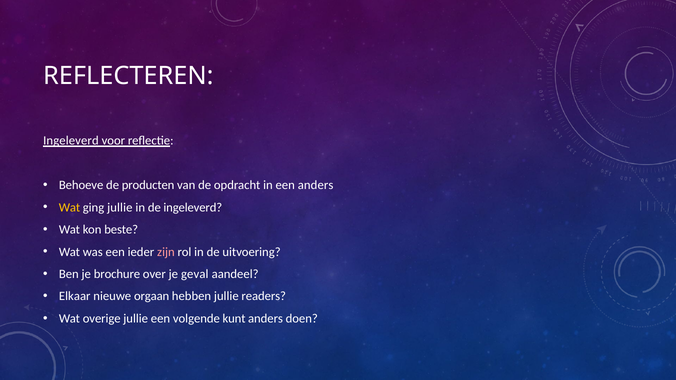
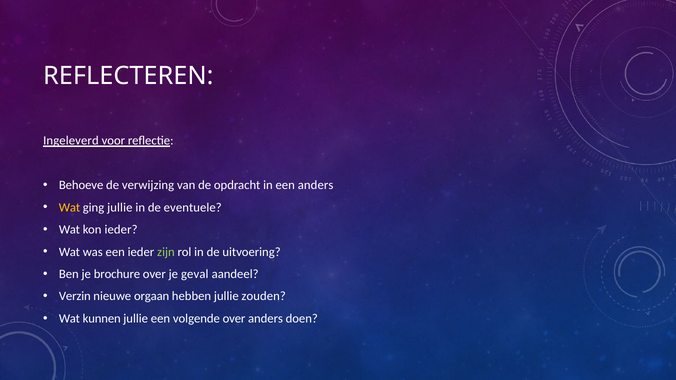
producten: producten -> verwijzing (148, 185)
de ingeleverd: ingeleverd -> eventuele (193, 207)
kon beste: beste -> ieder (121, 230)
zijn colour: pink -> light green (166, 252)
Elkaar: Elkaar -> Verzin (75, 297)
readers: readers -> zouden (264, 297)
overige: overige -> kunnen (102, 319)
volgende kunt: kunt -> over (234, 319)
